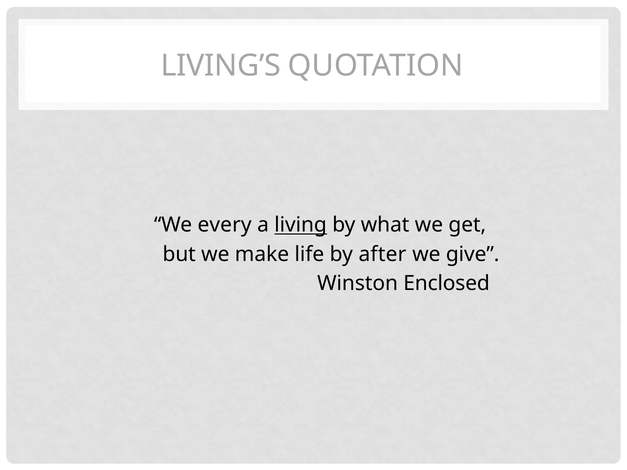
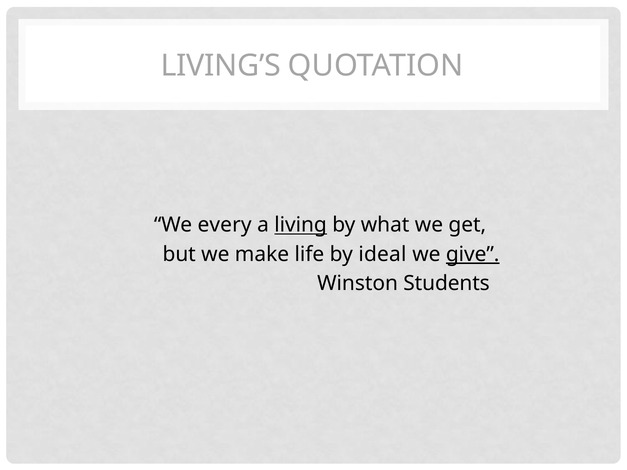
after: after -> ideal (382, 254)
give underline: none -> present (473, 254)
Enclosed: Enclosed -> Students (447, 284)
